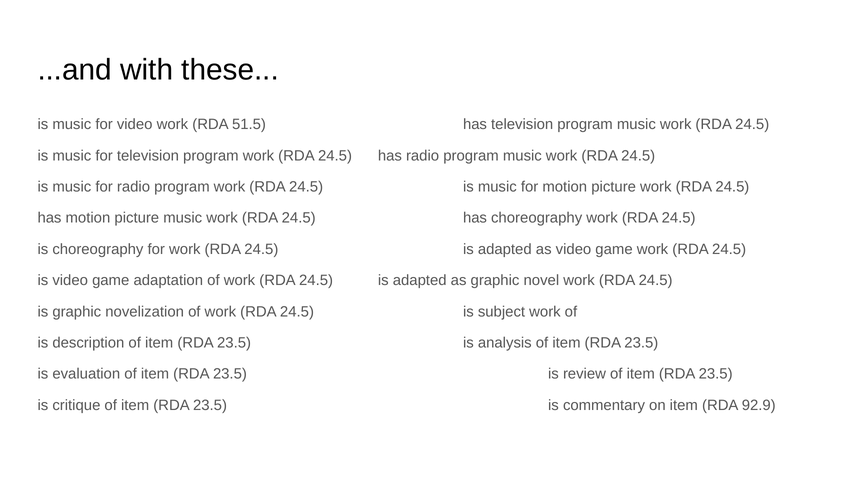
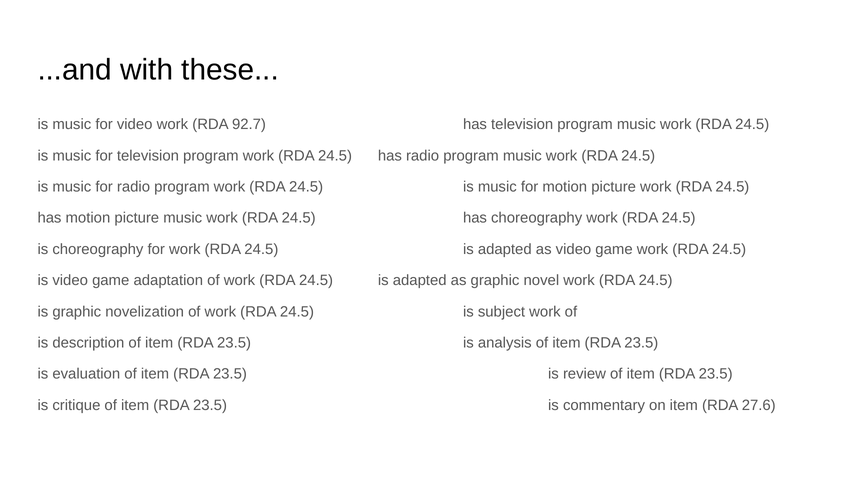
51.5: 51.5 -> 92.7 (249, 124)
92.9: 92.9 -> 27.6 (759, 405)
